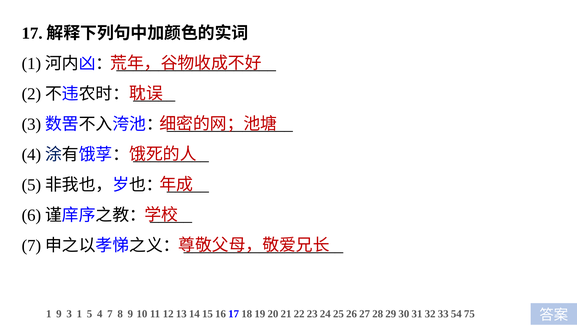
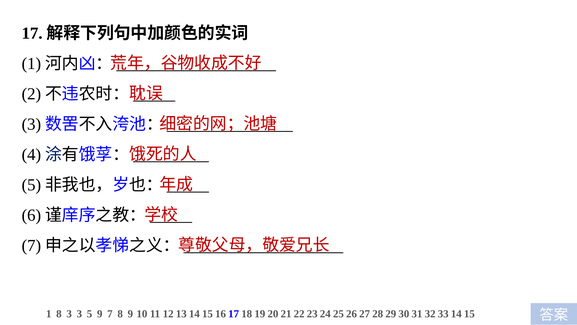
1 9: 9 -> 8 (59, 314)
3 1: 1 -> 3 (79, 314)
5 4: 4 -> 9 (100, 314)
54: 54 -> 14 (456, 314)
75: 75 -> 15 (469, 314)
